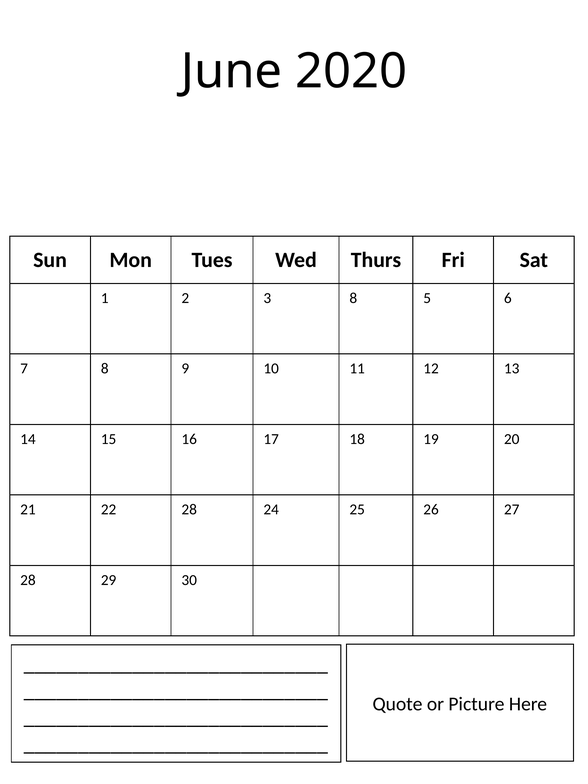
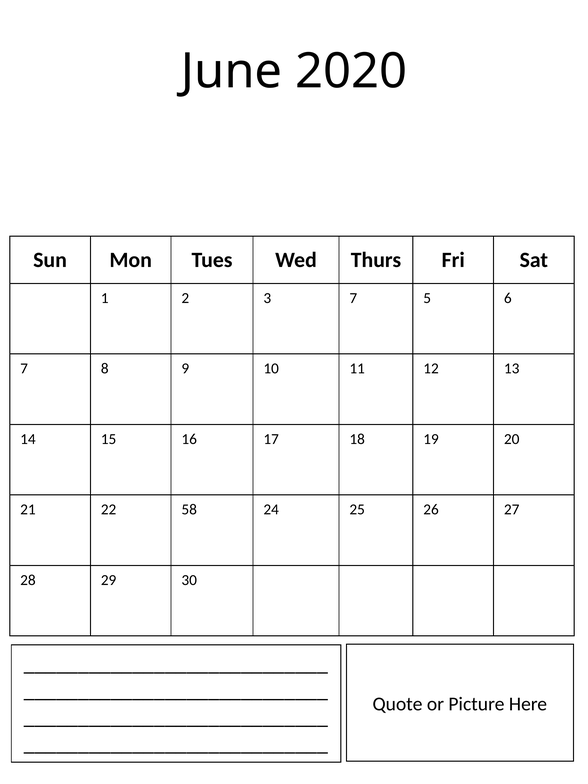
3 8: 8 -> 7 (353, 298)
22 28: 28 -> 58 (189, 510)
